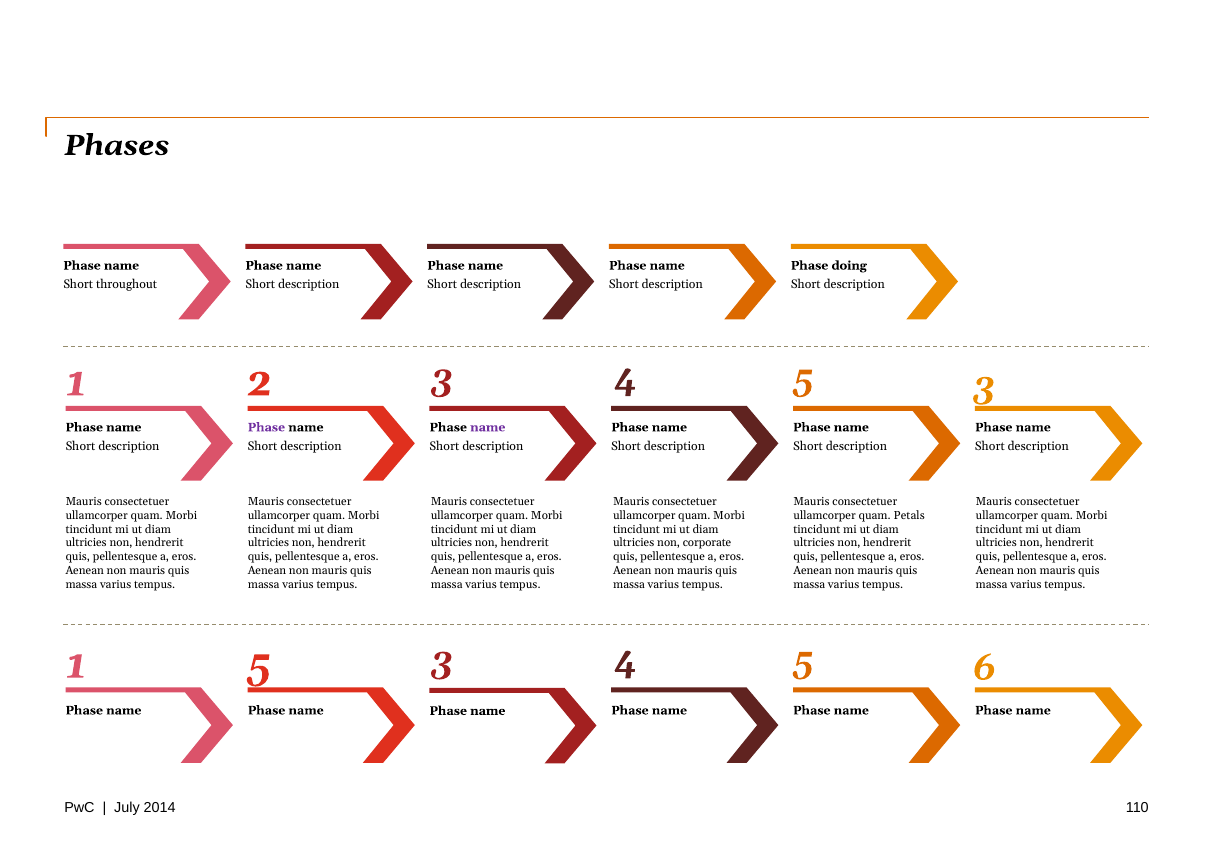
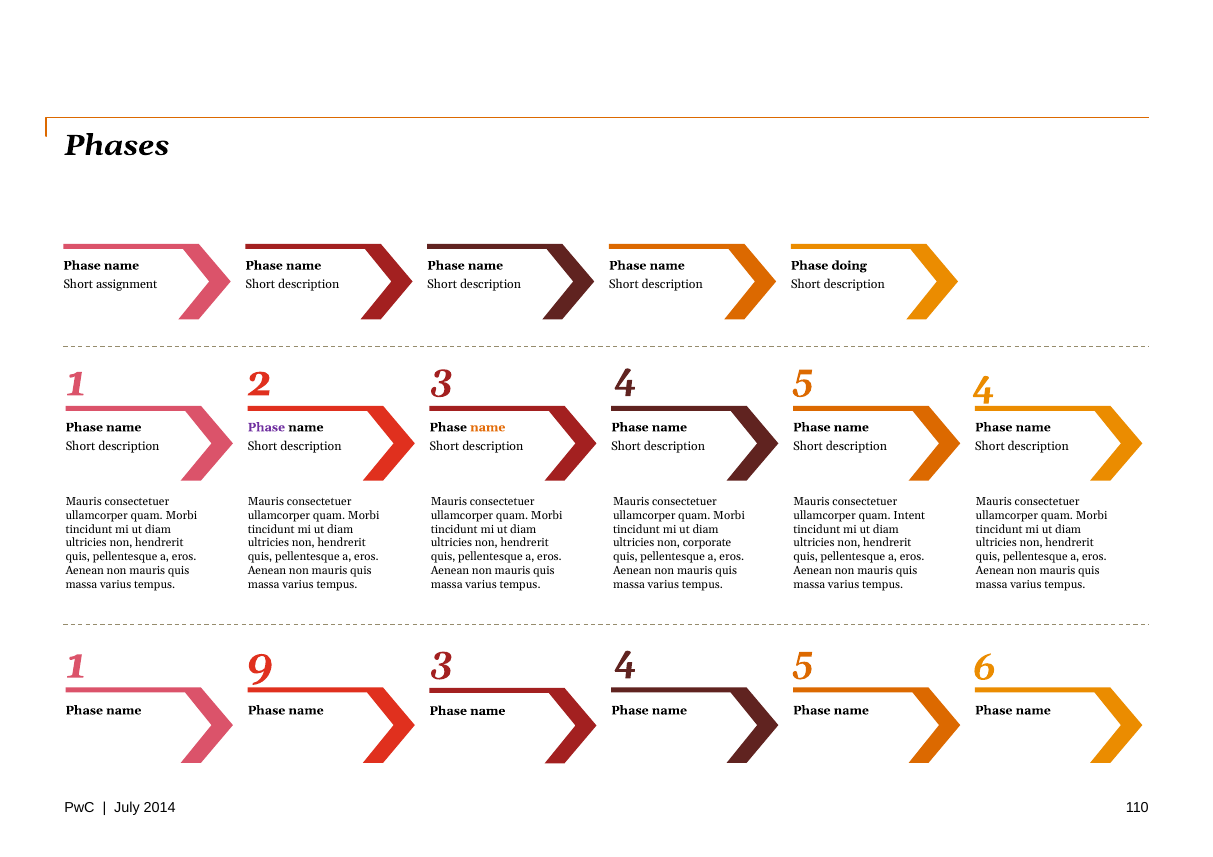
throughout: throughout -> assignment (127, 285)
4 5 3: 3 -> 4 (984, 386)
name colour: purple -> orange (488, 428)
Petals: Petals -> Intent (909, 516)
1 5: 5 -> 9 (260, 665)
